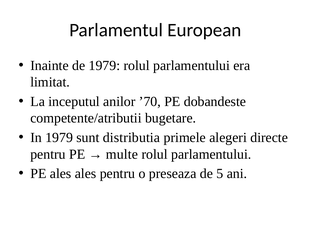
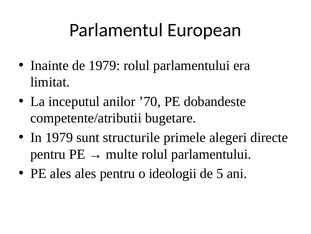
distributia: distributia -> structurile (131, 137)
preseaza: preseaza -> ideologii (173, 173)
